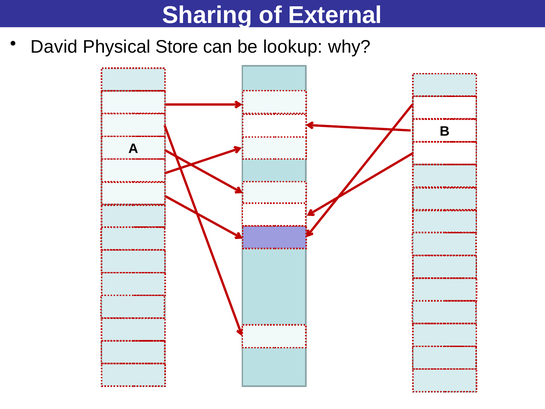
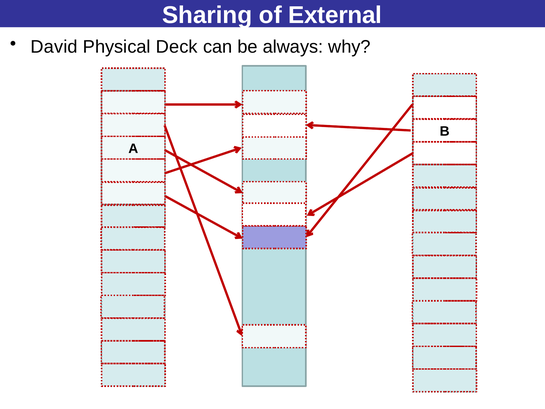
Store: Store -> Deck (177, 47)
lookup: lookup -> always (293, 47)
